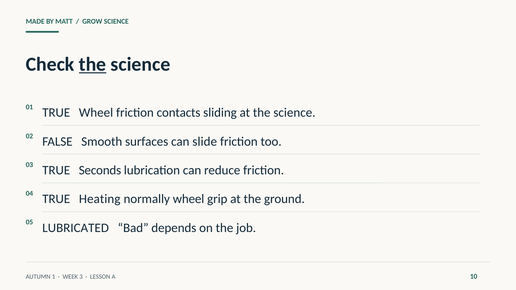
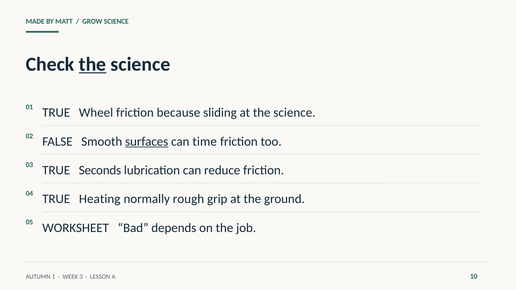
contacts: contacts -> because (178, 113)
surfaces underline: none -> present (147, 142)
slide: slide -> time (205, 142)
normally wheel: wheel -> rough (188, 199)
LUBRICATED: LUBRICATED -> WORKSHEET (76, 228)
